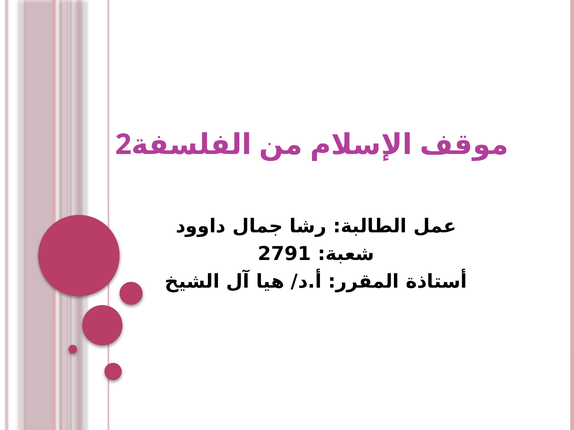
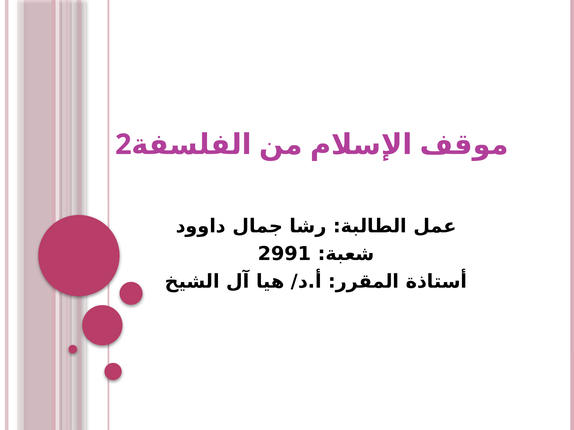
2791: 2791 -> 2991 (284, 254)
